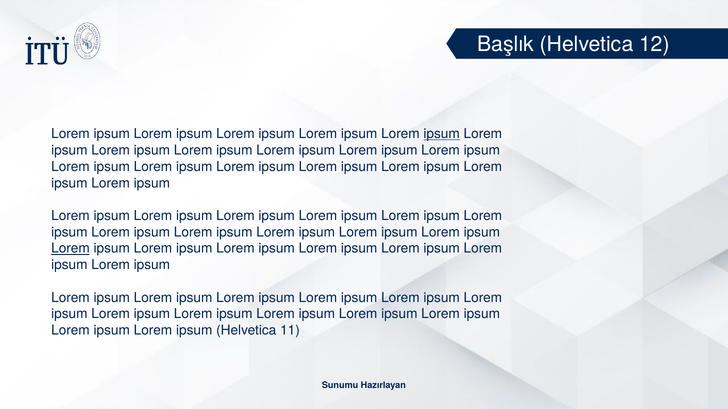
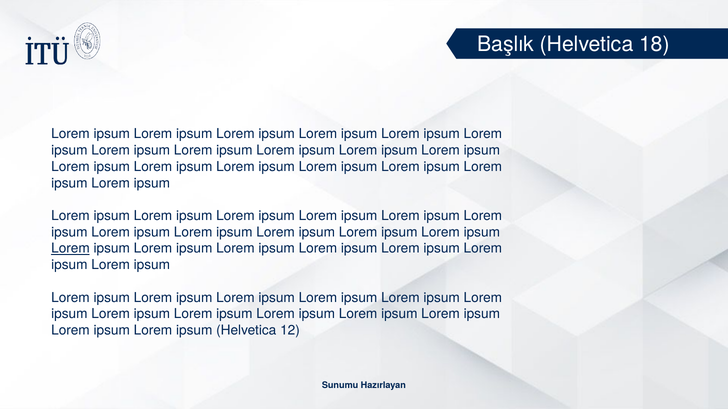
12: 12 -> 18 (654, 45)
ipsum underline: present -> none (442, 134)
11: 11 -> 12 (290, 331)
